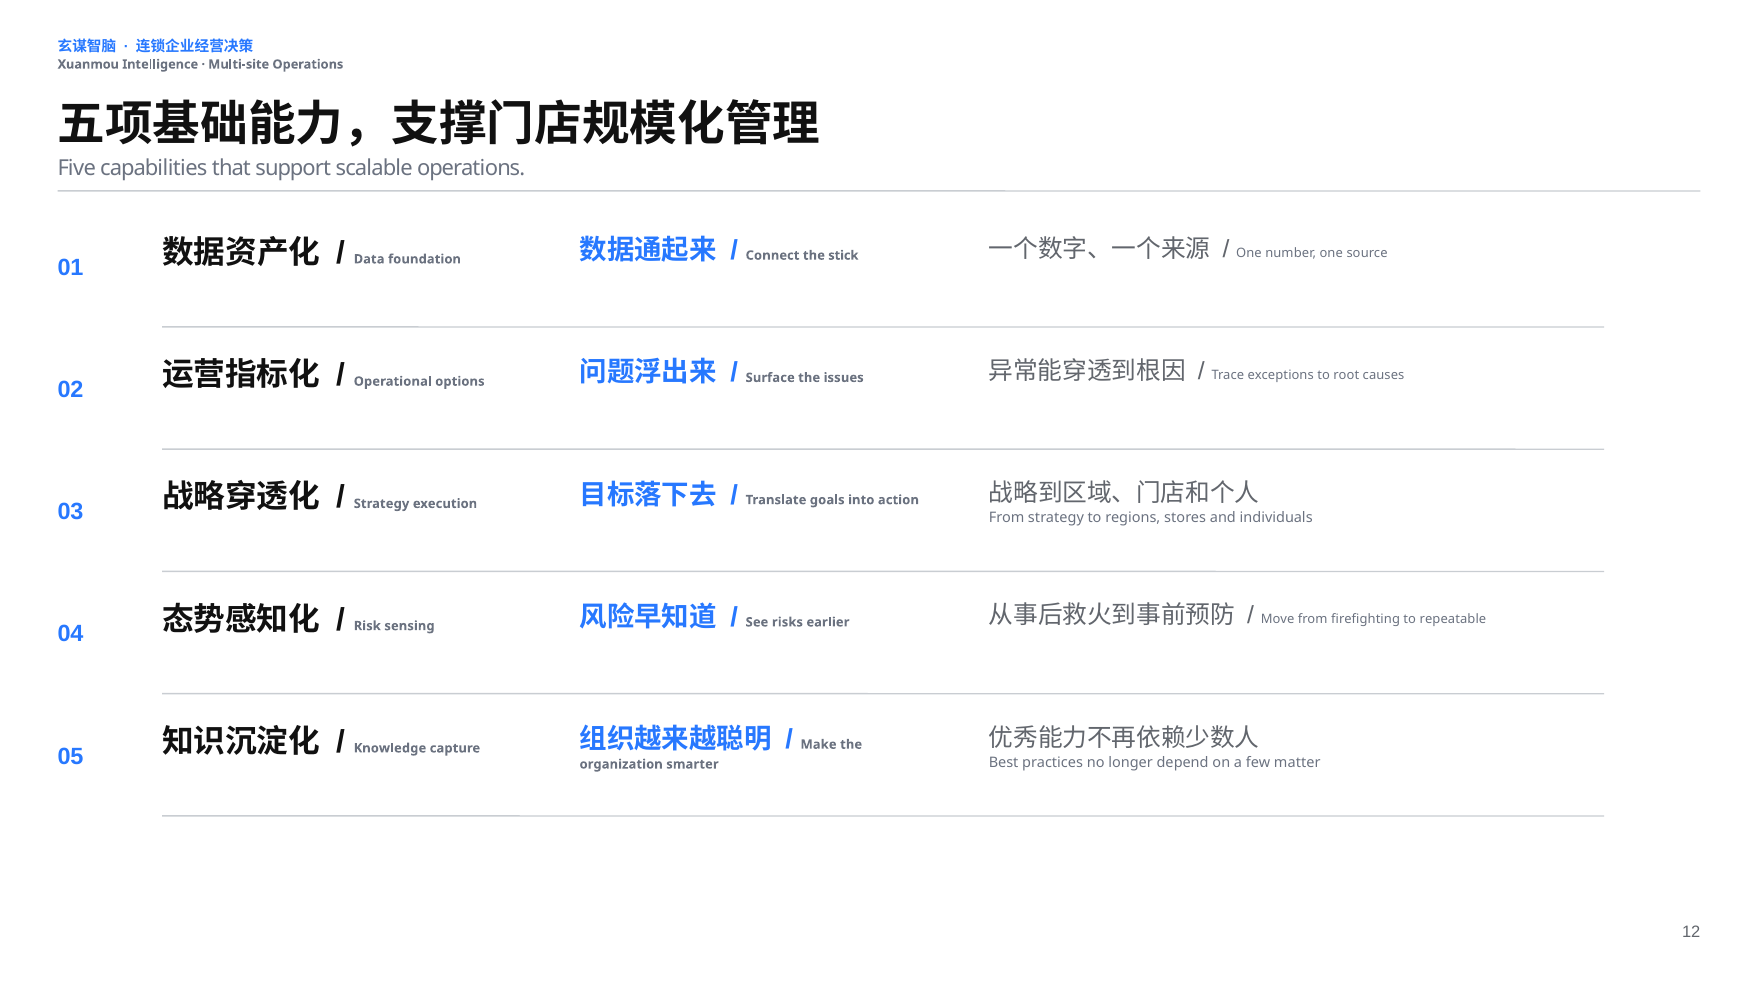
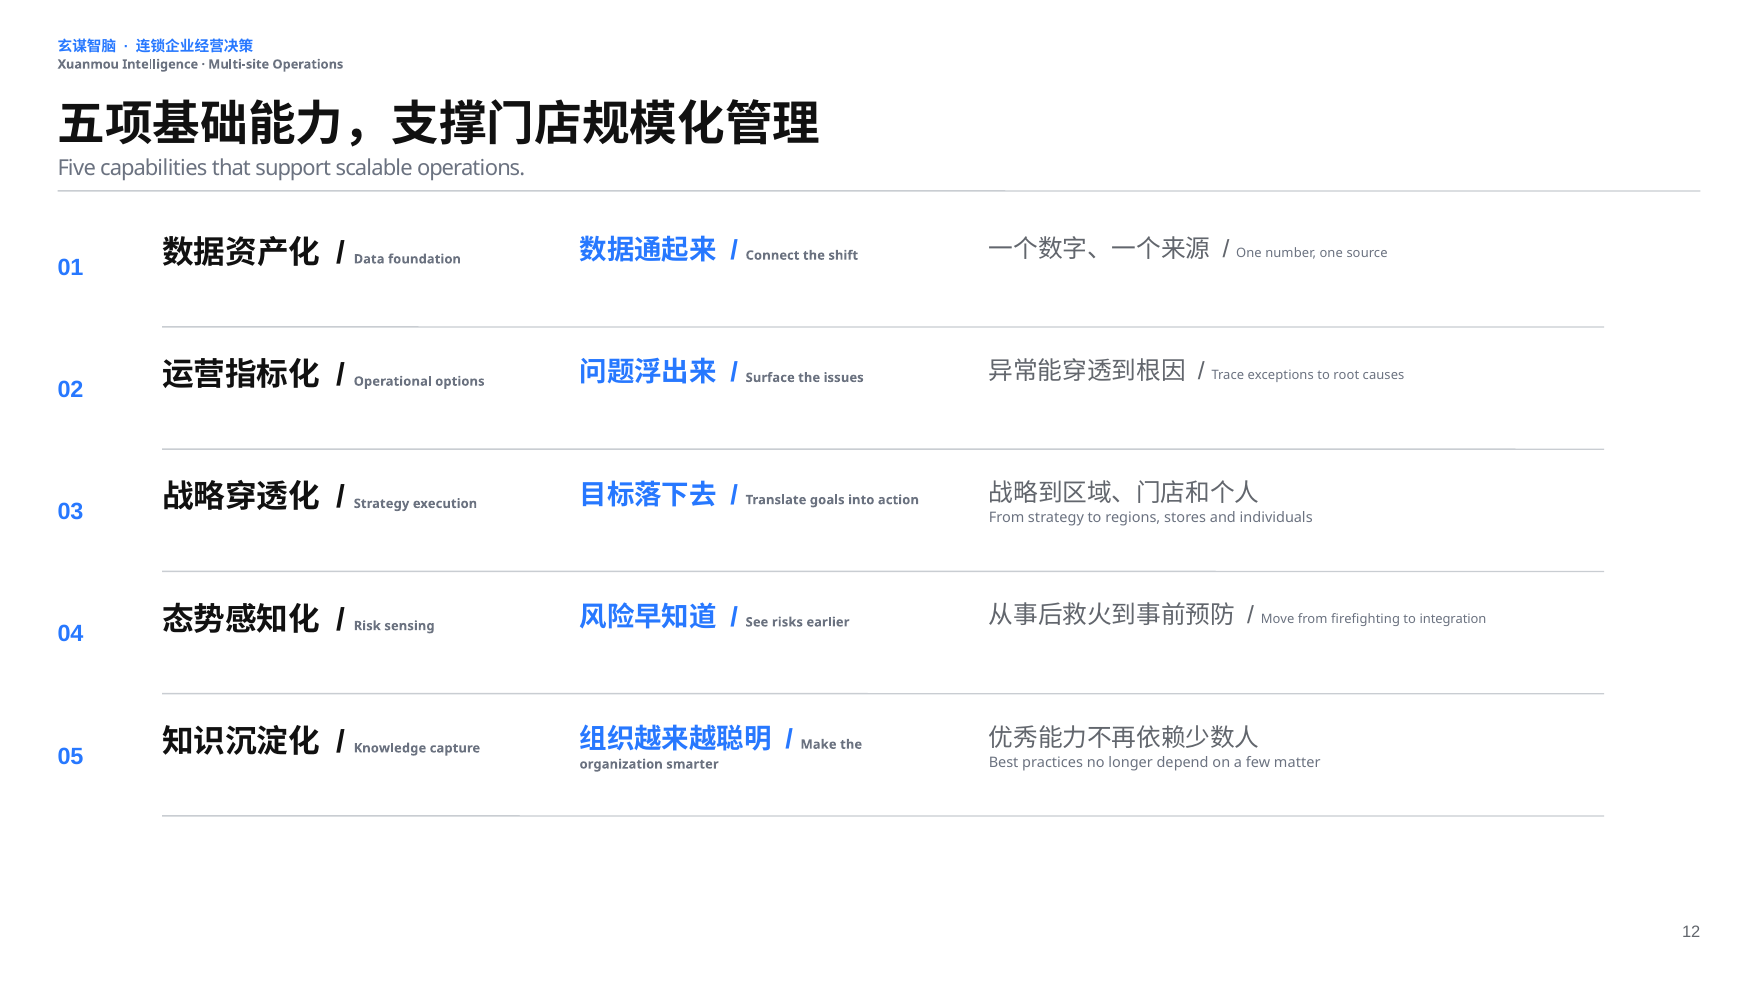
stick: stick -> shift (843, 255)
repeatable: repeatable -> integration (1453, 620)
